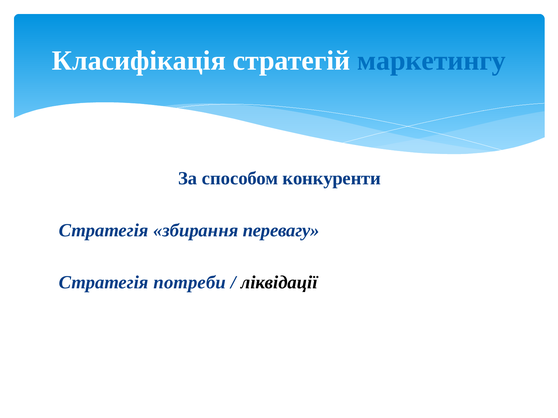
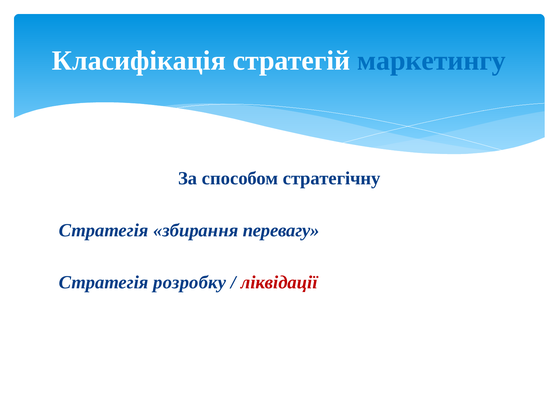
конкуренти: конкуренти -> стратегічну (332, 179)
потреби: потреби -> розробку (190, 283)
ліквідації colour: black -> red (279, 283)
